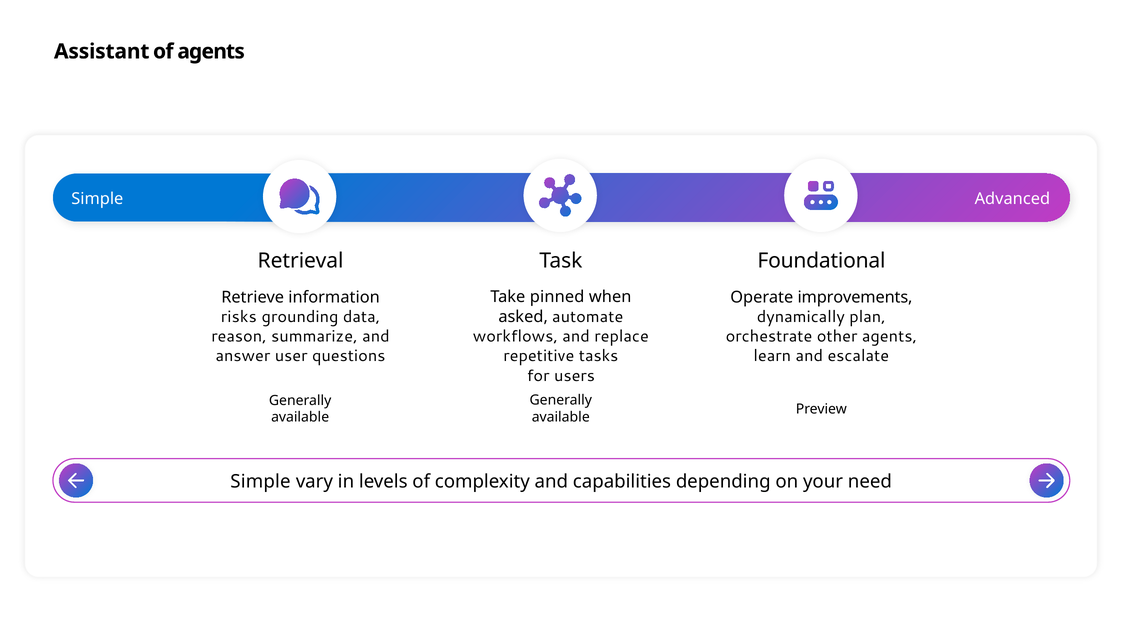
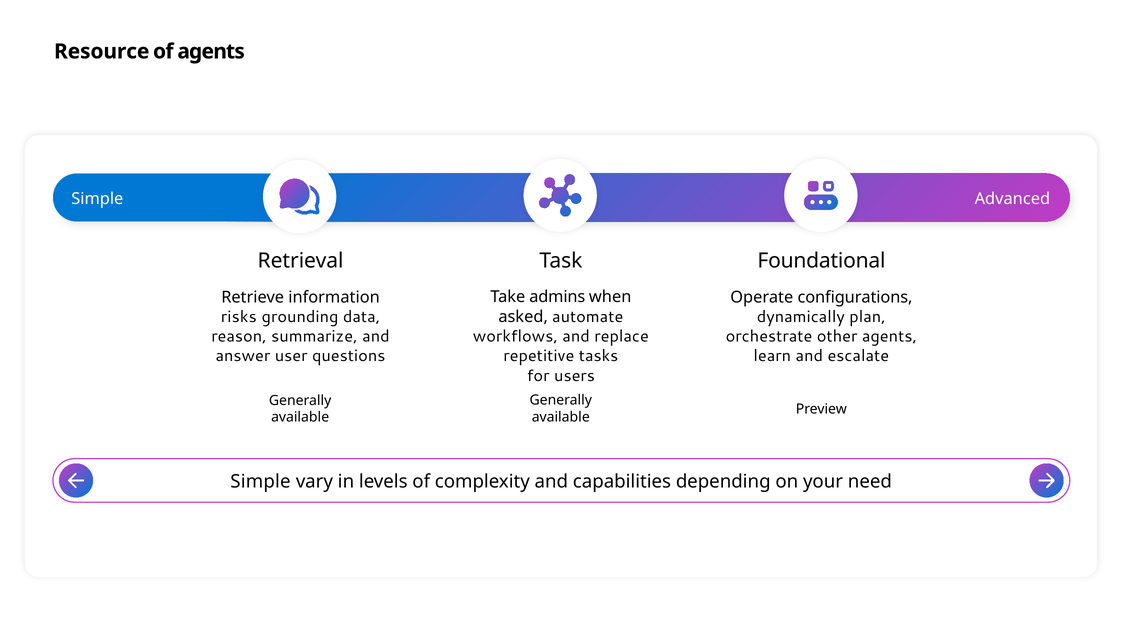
Assistant: Assistant -> Resource (102, 51)
pinned: pinned -> admins (557, 297)
improvements: improvements -> configurations (855, 297)
